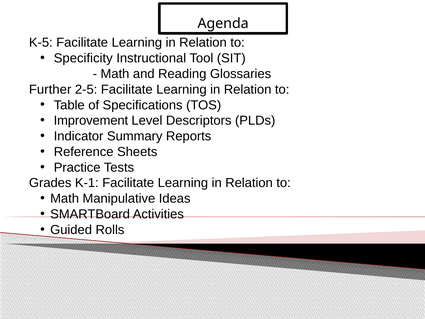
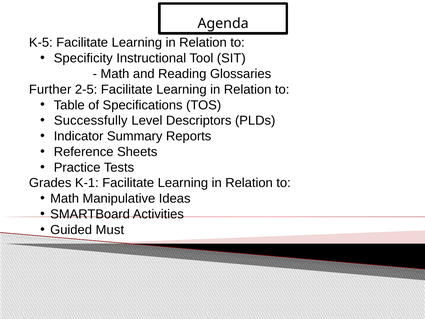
Improvement: Improvement -> Successfully (91, 121)
Rolls: Rolls -> Must (110, 230)
